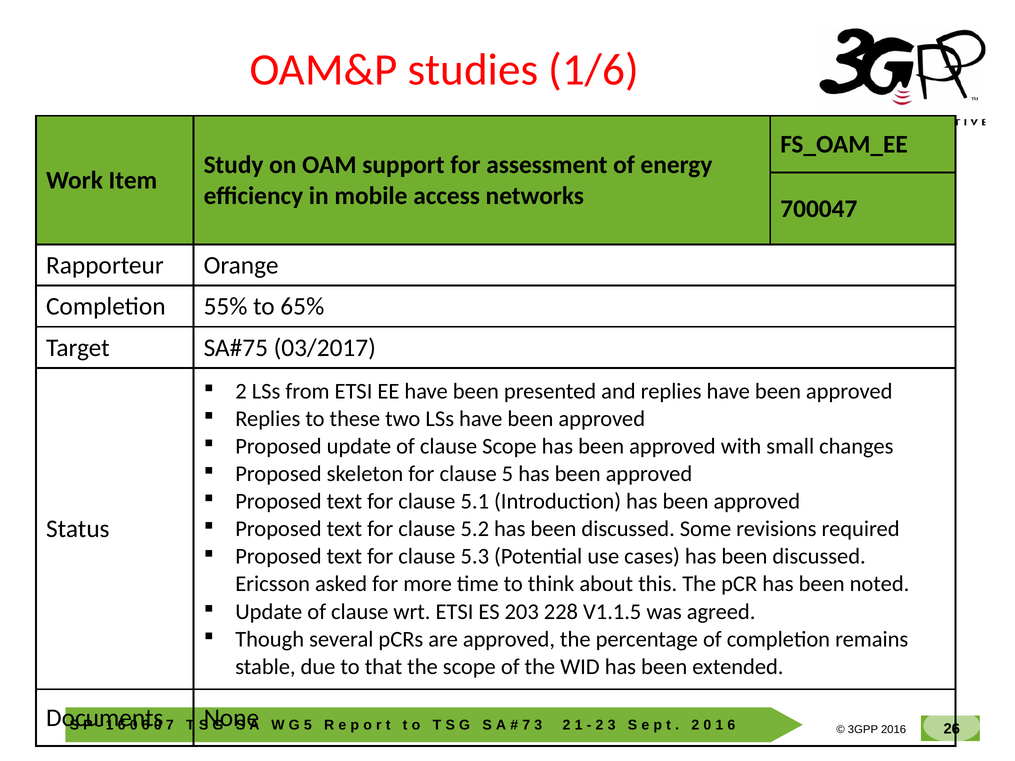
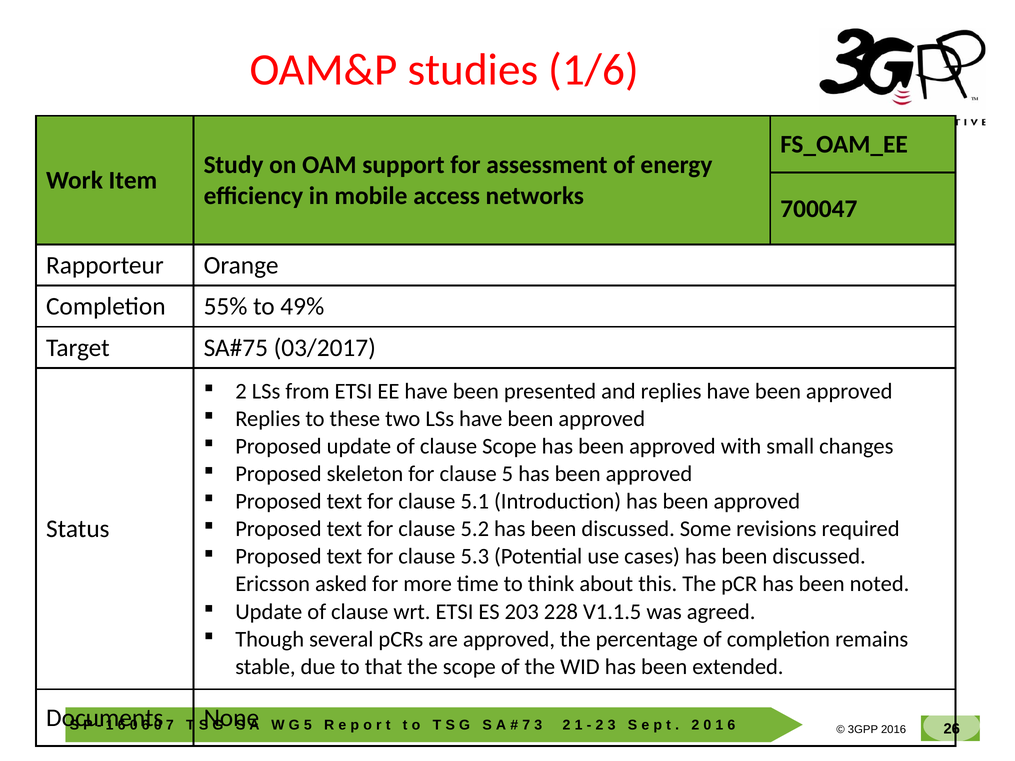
65%: 65% -> 49% (302, 307)
